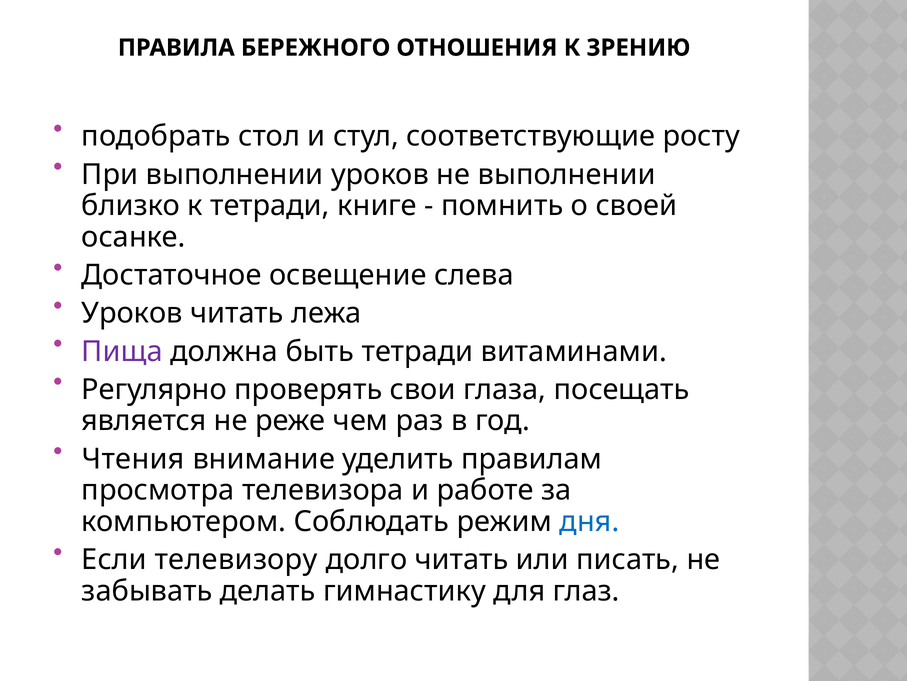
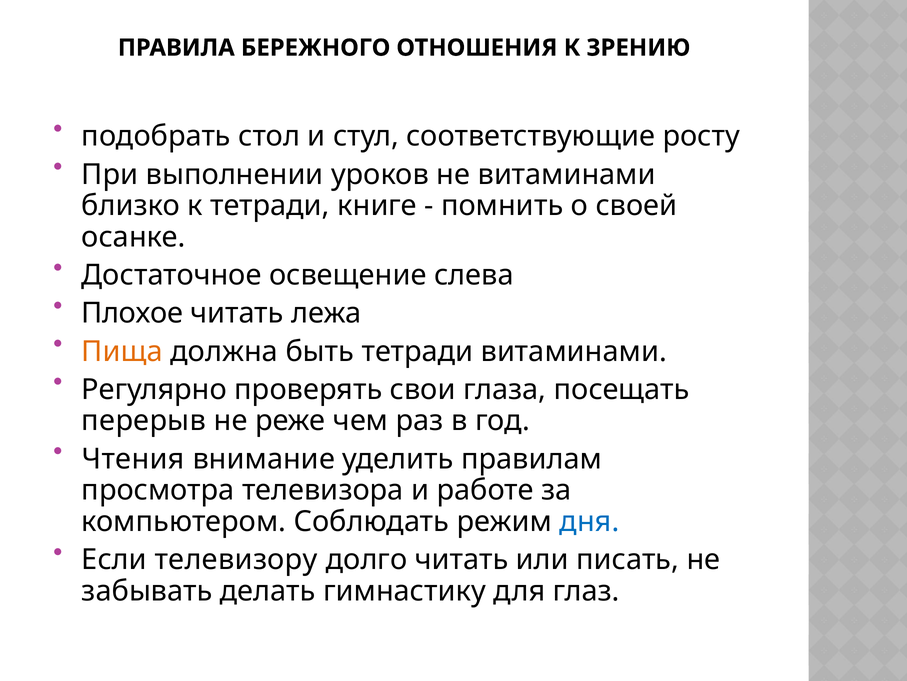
не выполнении: выполнении -> витаминами (567, 174)
Уроков: Уроков -> Плохое (132, 313)
Пища colour: purple -> orange (122, 351)
является: является -> перерыв (144, 420)
